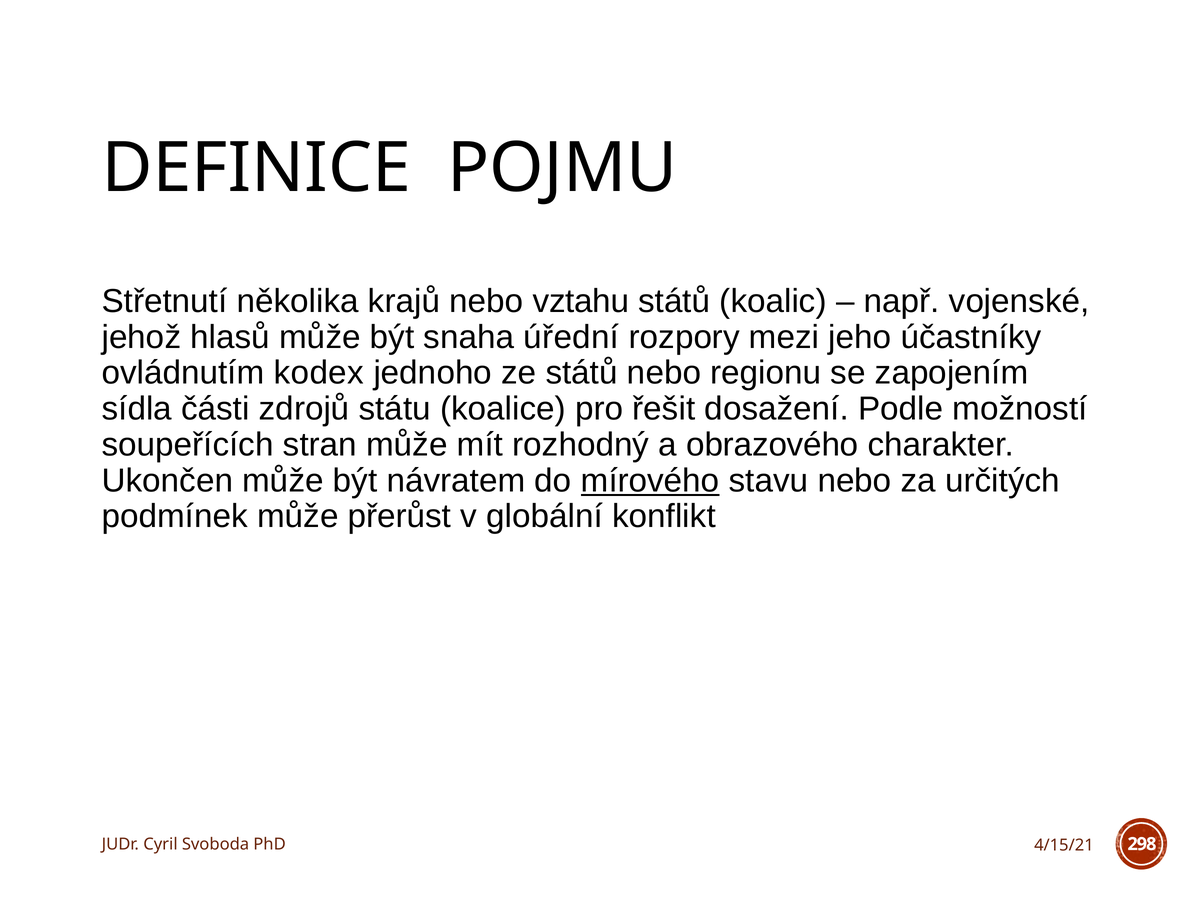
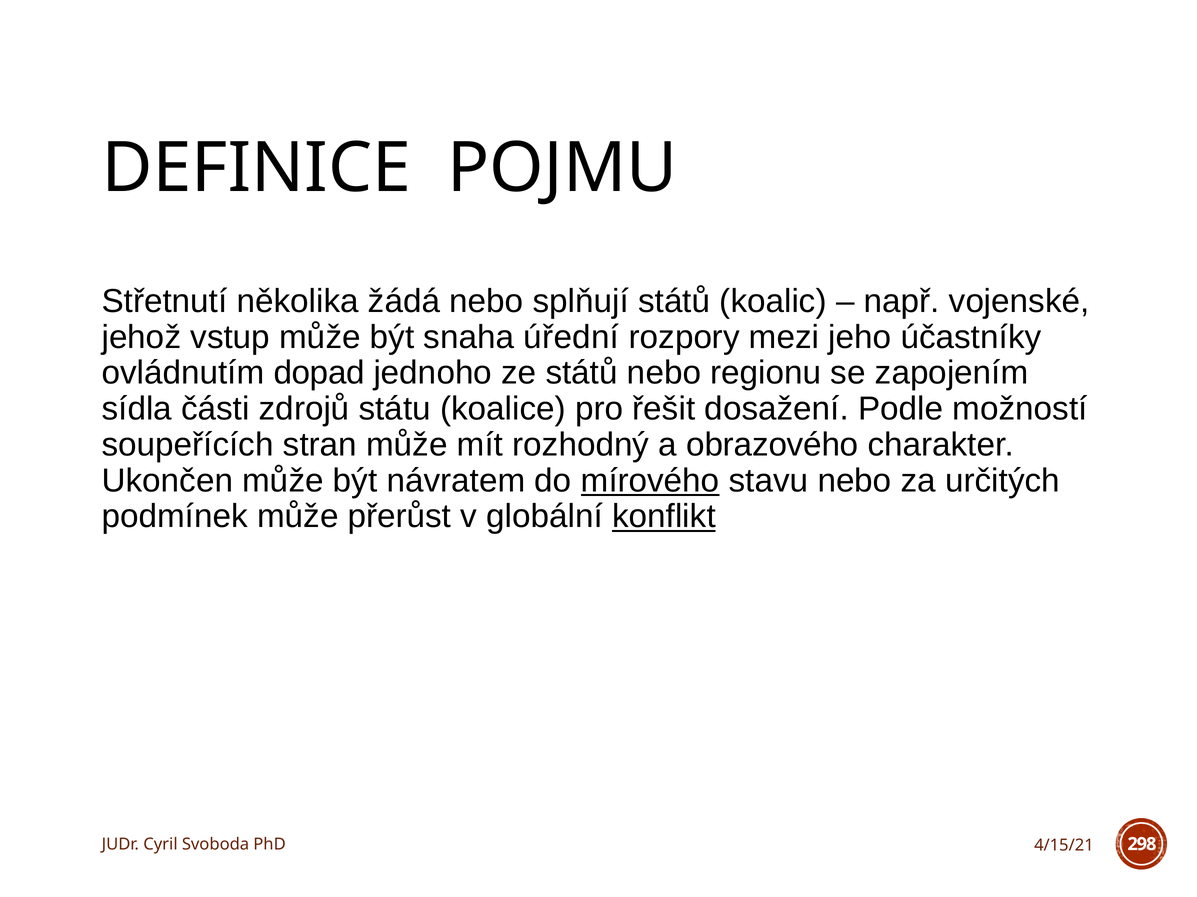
krajů: krajů -> žádá (404, 301)
vztahu: vztahu -> splňují (581, 301)
hlasů: hlasů -> vstup (230, 337)
kodex: kodex -> dopad (319, 373)
konflikt underline: none -> present (664, 517)
